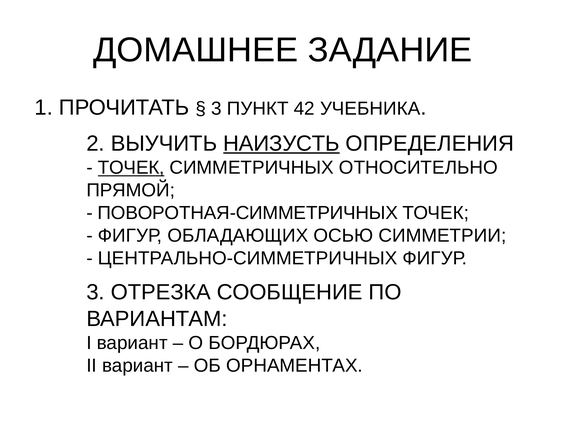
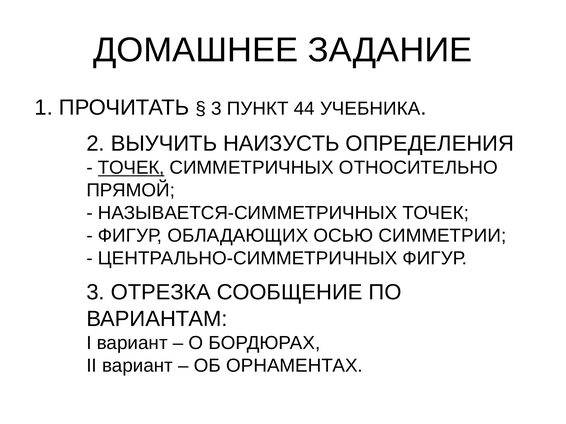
42: 42 -> 44 (304, 109)
НАИЗУСТЬ underline: present -> none (281, 144)
ПОВОРОТНАЯ-СИММЕТРИЧНЫХ: ПОВОРОТНАЯ-СИММЕТРИЧНЫХ -> НАЗЫВАЕТСЯ-СИММЕТРИЧНЫХ (248, 213)
